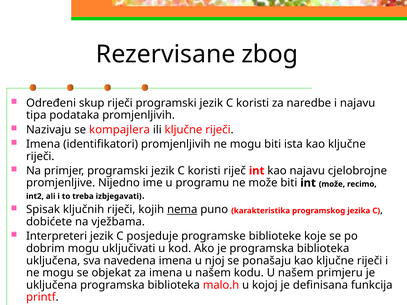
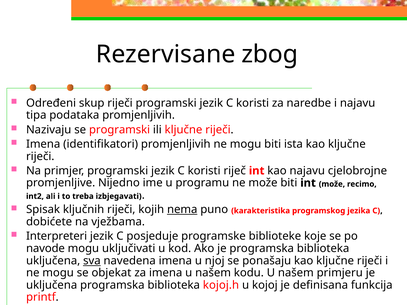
se kompajlera: kompajlera -> programski (120, 130)
dobrim: dobrim -> navode (45, 249)
sva underline: none -> present (92, 261)
malo.h: malo.h -> kojoj.h (221, 285)
